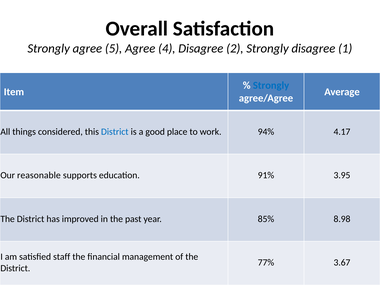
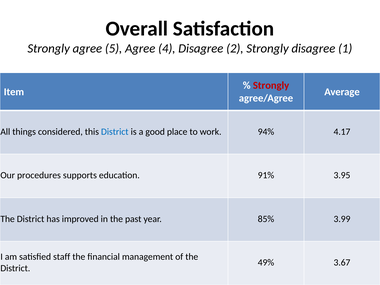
Strongly colour: blue -> red (271, 85)
reasonable: reasonable -> procedures (39, 175)
8.98: 8.98 -> 3.99 (342, 219)
77%: 77% -> 49% (266, 263)
